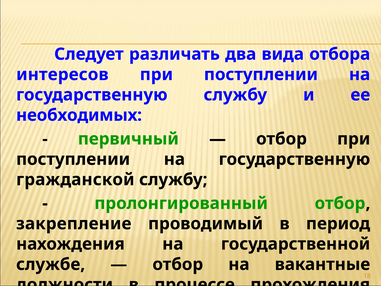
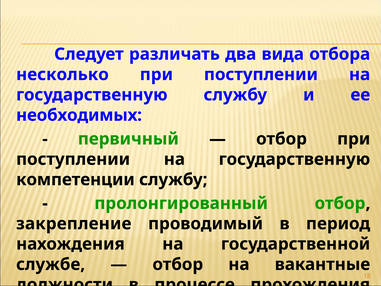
интересов: интересов -> несколько (62, 74)
гражданской: гражданской -> компетенции (75, 179)
